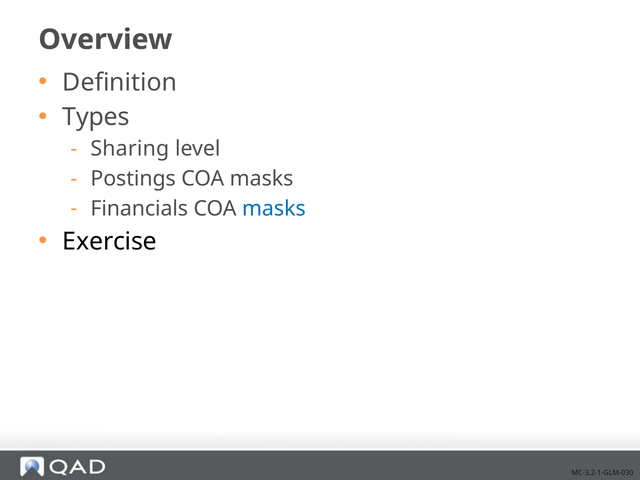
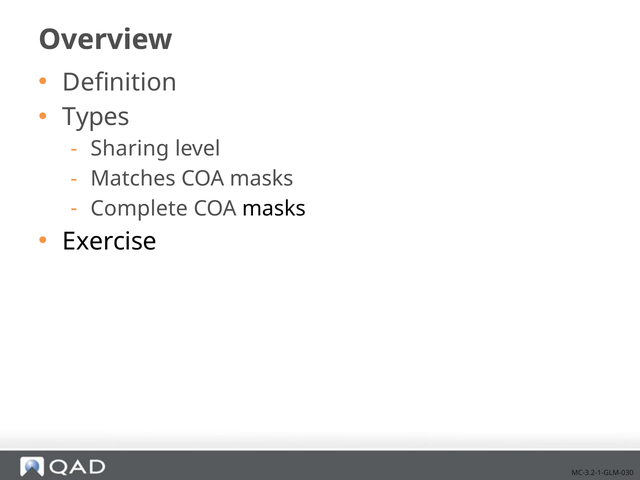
Postings: Postings -> Matches (133, 179)
Financials: Financials -> Complete (139, 209)
masks colour: blue -> black (274, 209)
